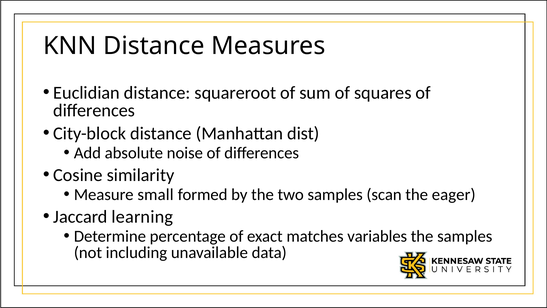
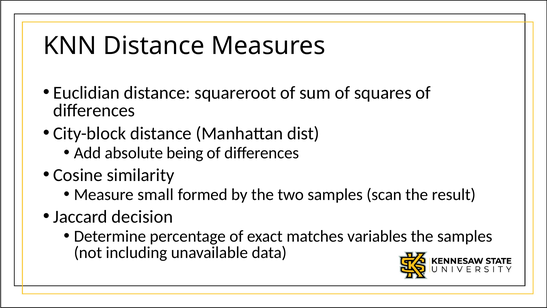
noise: noise -> being (185, 153)
eager: eager -> result (454, 195)
learning: learning -> decision (142, 217)
